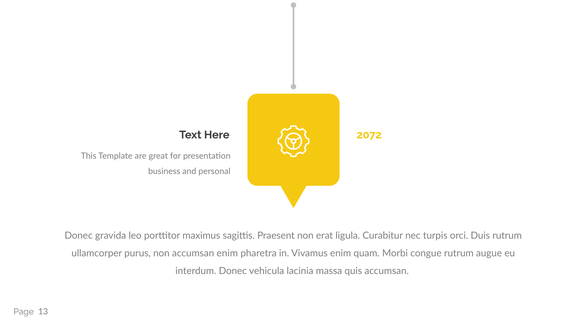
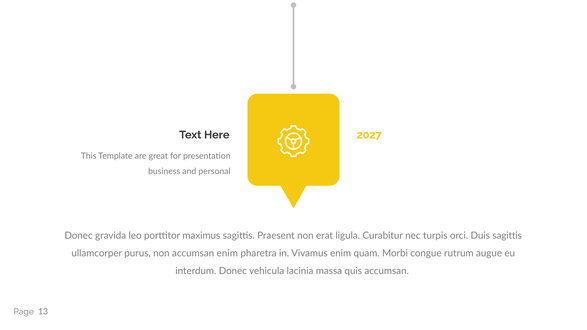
2072: 2072 -> 2027 (369, 135)
Duis rutrum: rutrum -> sagittis (507, 236)
